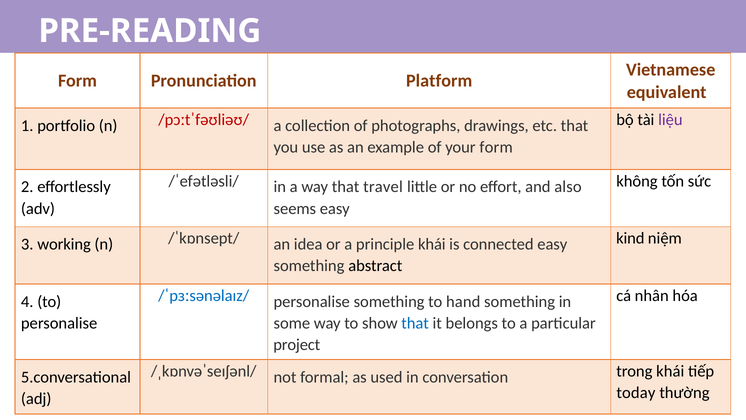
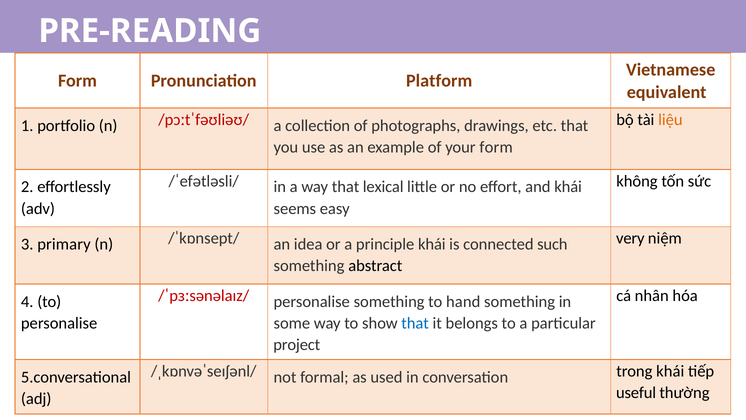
liệu colour: purple -> orange (670, 120)
travel: travel -> lexical (383, 187)
and also: also -> khái (568, 187)
kind: kind -> very (630, 238)
working: working -> primary (64, 244)
connected easy: easy -> such (552, 244)
/ˈpɜːsənəlaɪz/ colour: blue -> red (204, 295)
today: today -> useful (636, 393)
